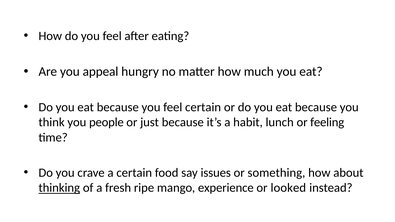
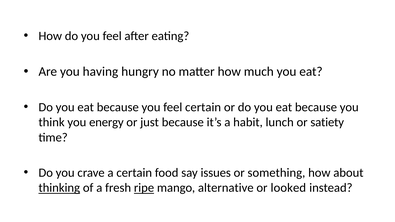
appeal: appeal -> having (100, 72)
people: people -> energy (106, 122)
feeling: feeling -> satiety (327, 122)
ripe underline: none -> present (144, 188)
experience: experience -> alternative (226, 188)
